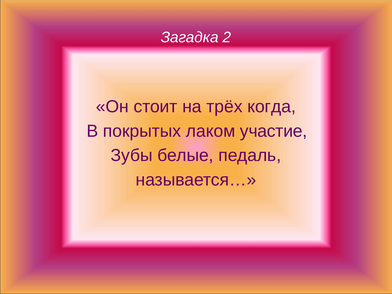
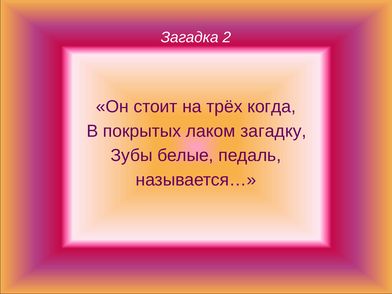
участие: участие -> загадку (273, 131)
